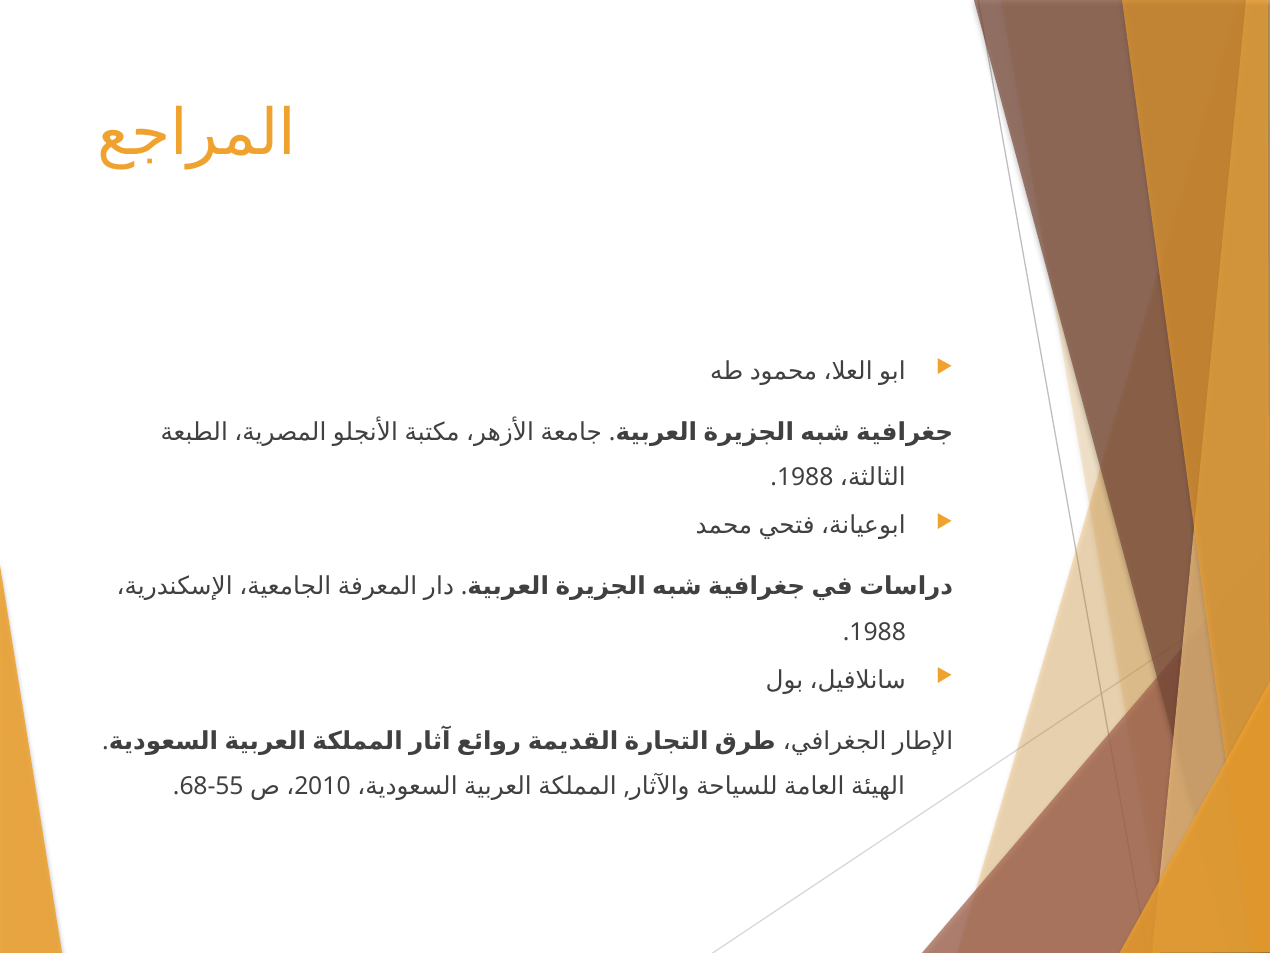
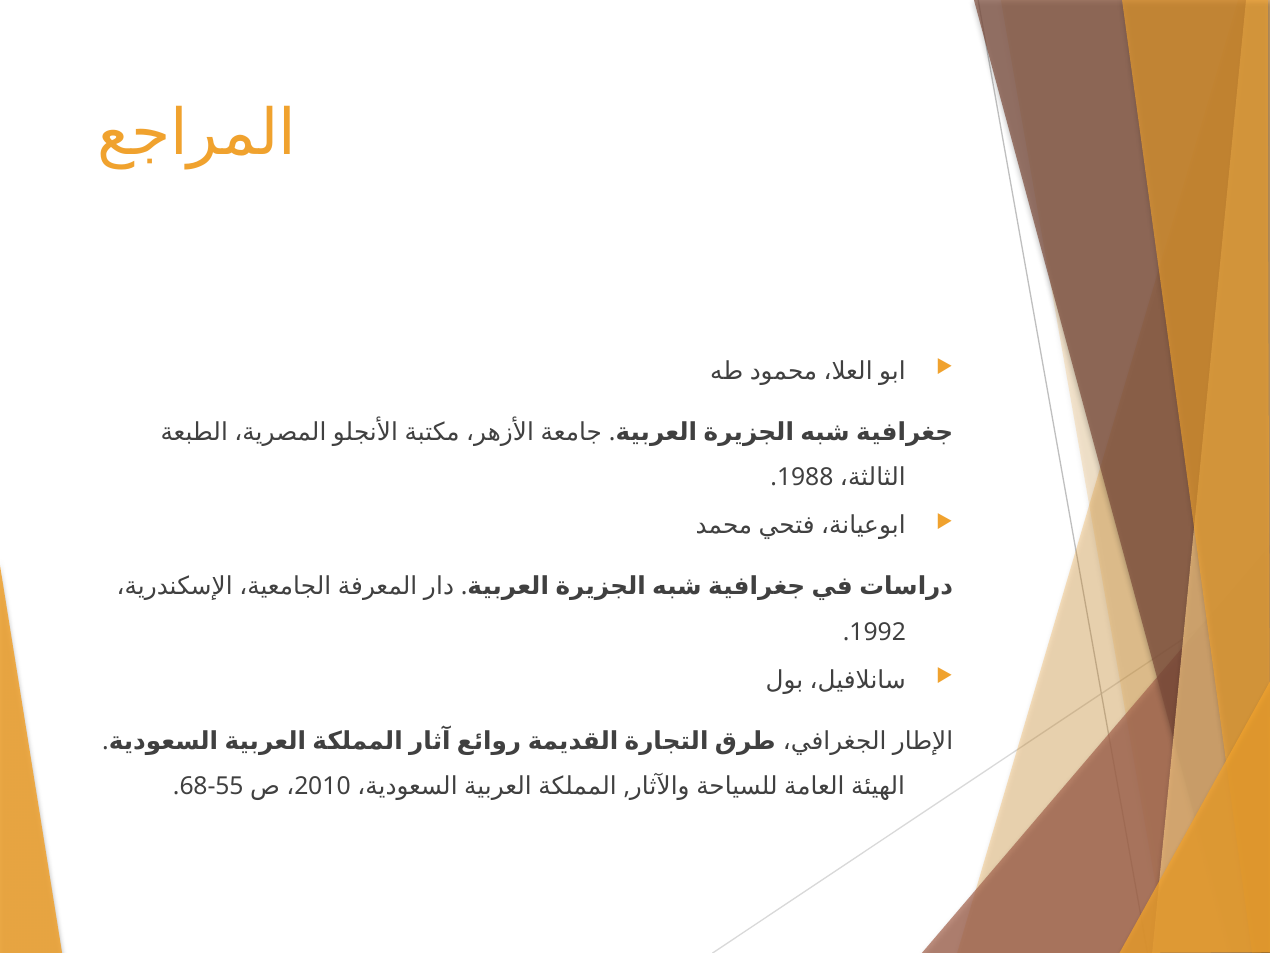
1988: 1988 -> 1992 (878, 632)
